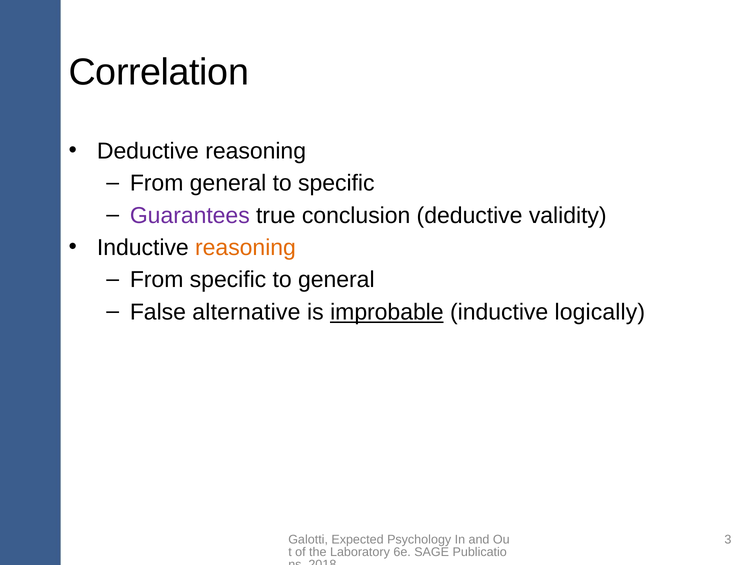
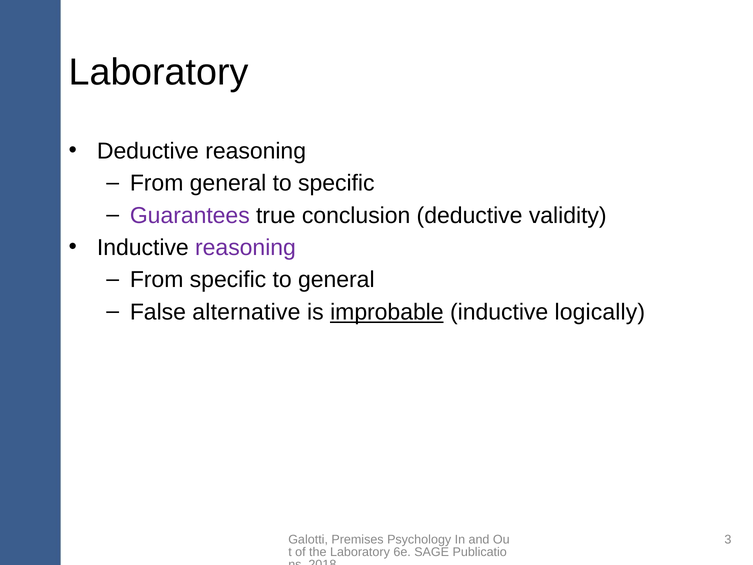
Correlation: Correlation -> Laboratory (159, 72)
reasoning colour: orange -> purple (245, 248)
Expected: Expected -> Premises (358, 539)
